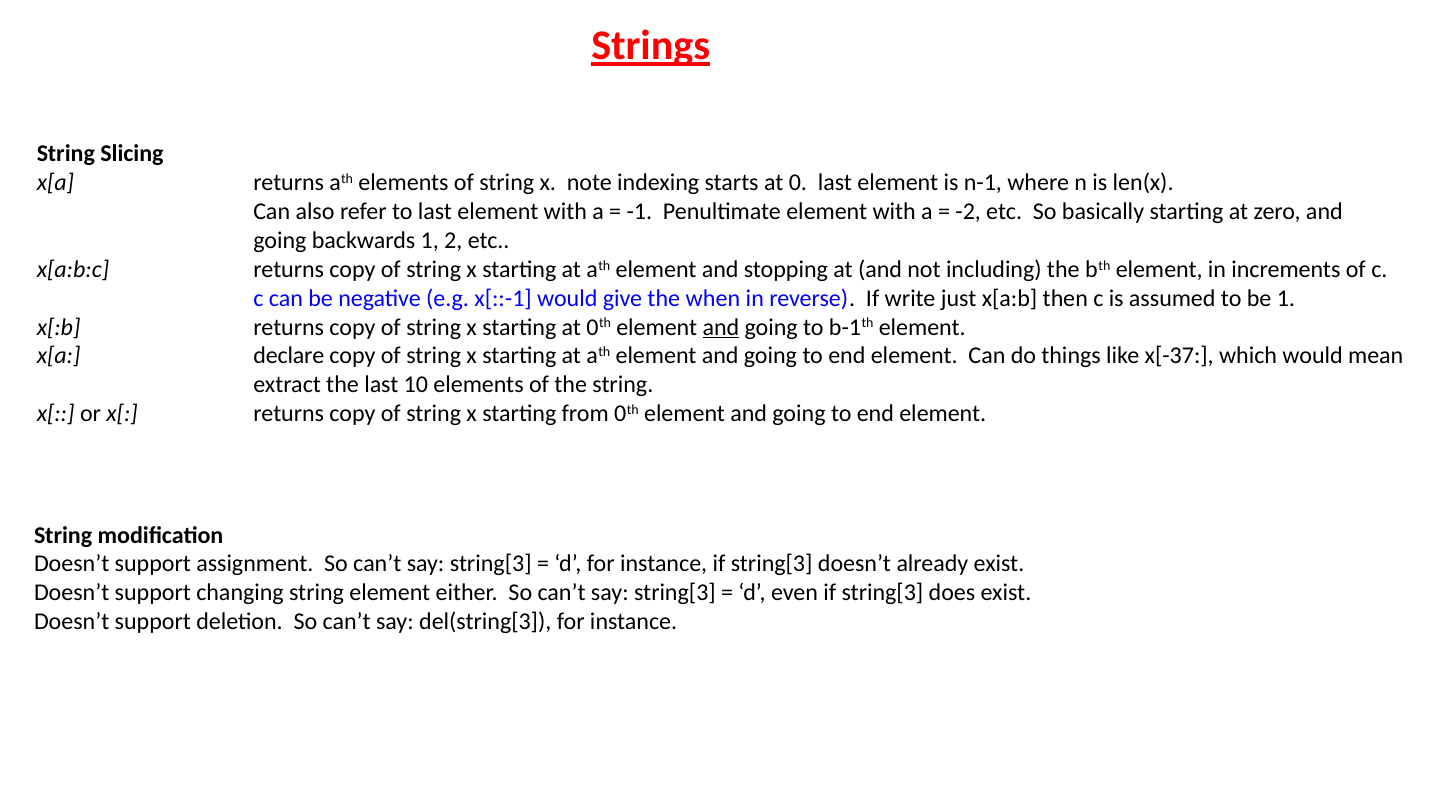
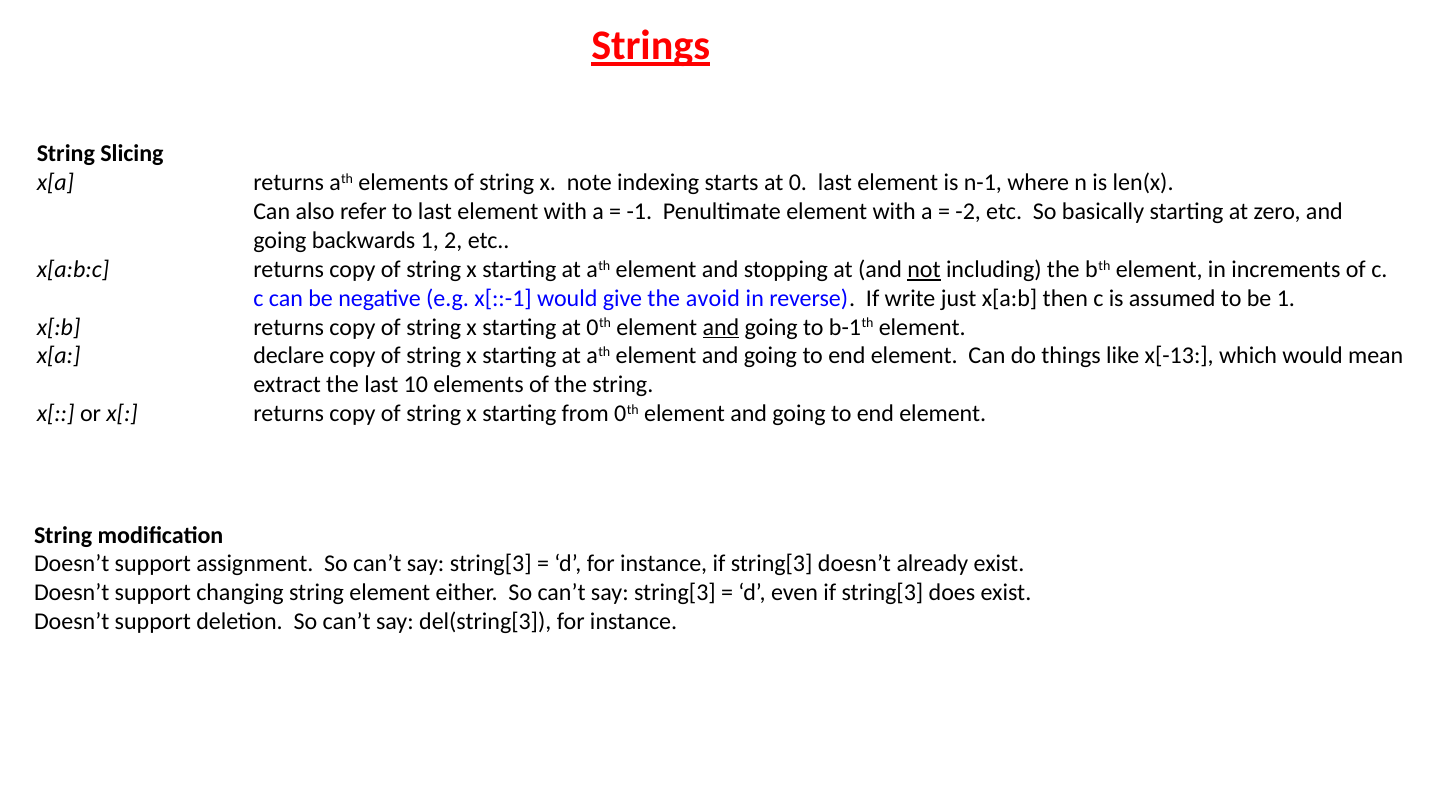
not underline: none -> present (924, 270)
when: when -> avoid (713, 298)
x[-37: x[-37 -> x[-13 (1179, 356)
